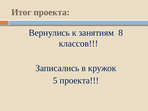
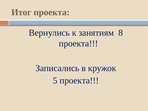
классов: классов -> проекта (78, 44)
